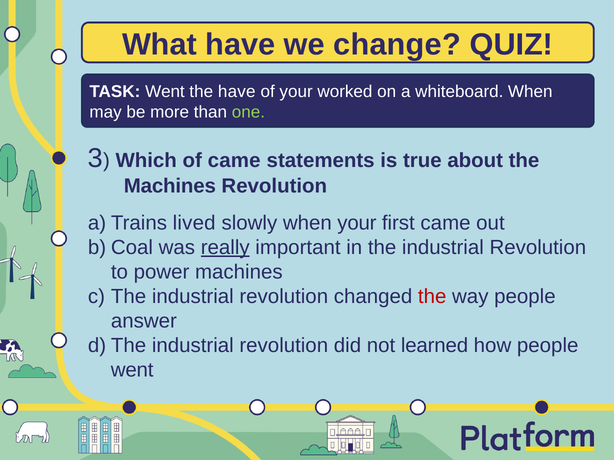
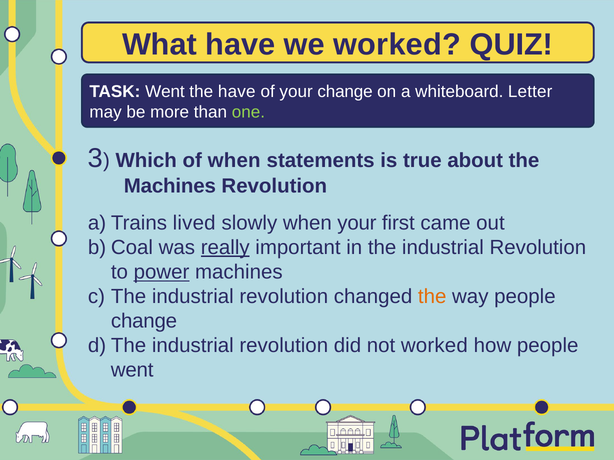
we change: change -> worked (397, 45)
your worked: worked -> change (345, 92)
whiteboard When: When -> Letter (530, 92)
of came: came -> when (234, 160)
power underline: none -> present (162, 272)
the colour: red -> orange (432, 297)
answer: answer -> change (144, 322)
not learned: learned -> worked (434, 346)
